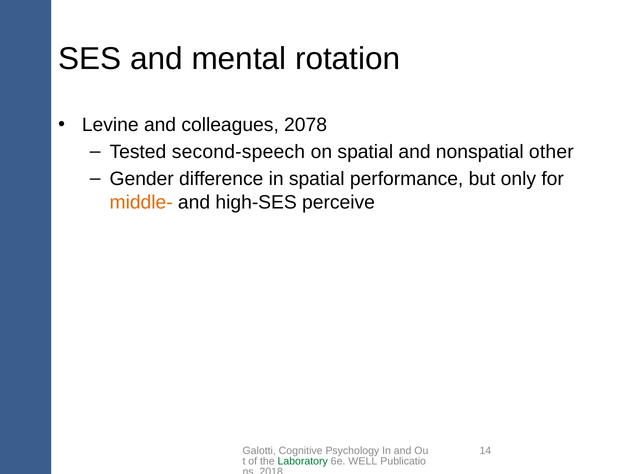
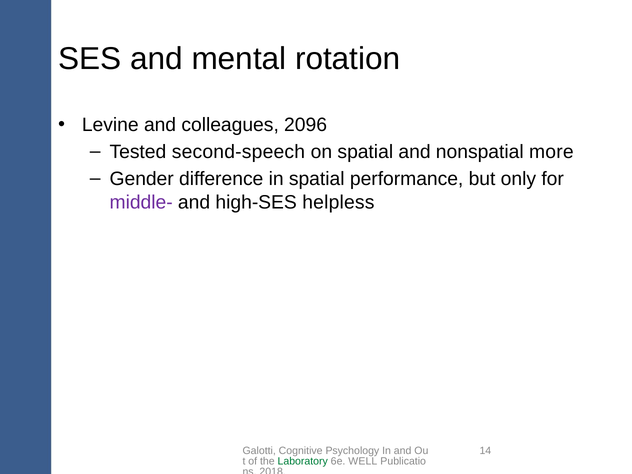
2078: 2078 -> 2096 (306, 125)
other: other -> more (551, 152)
middle- colour: orange -> purple (141, 202)
perceive: perceive -> helpless (338, 202)
